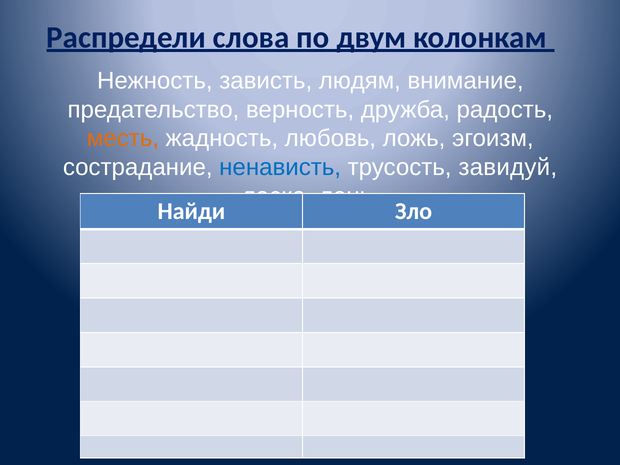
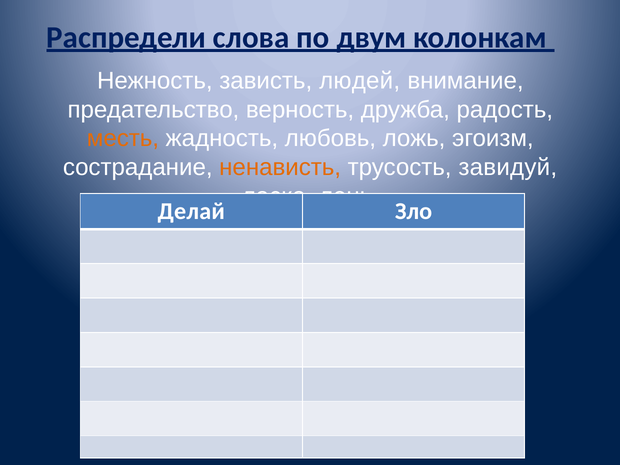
людям: людям -> людей (360, 81)
ненависть colour: blue -> orange (280, 167)
Найди: Найди -> Делай (191, 212)
